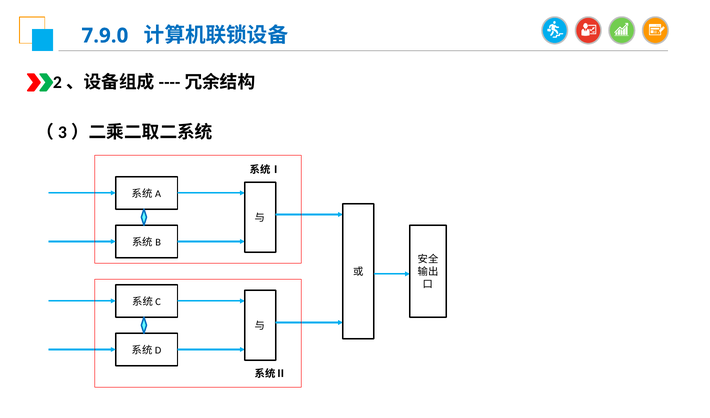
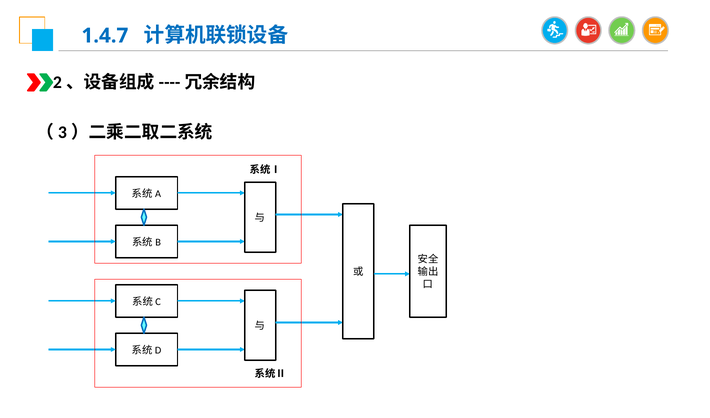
7.9.0: 7.9.0 -> 1.4.7 (105, 36)
